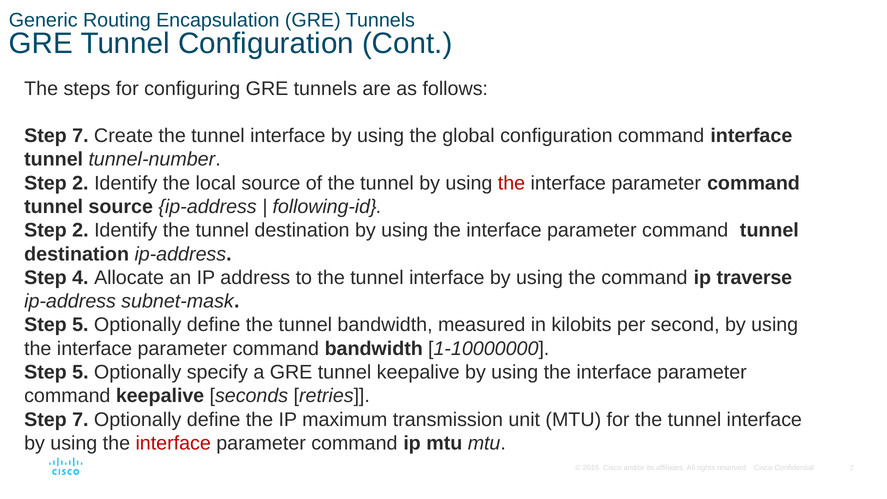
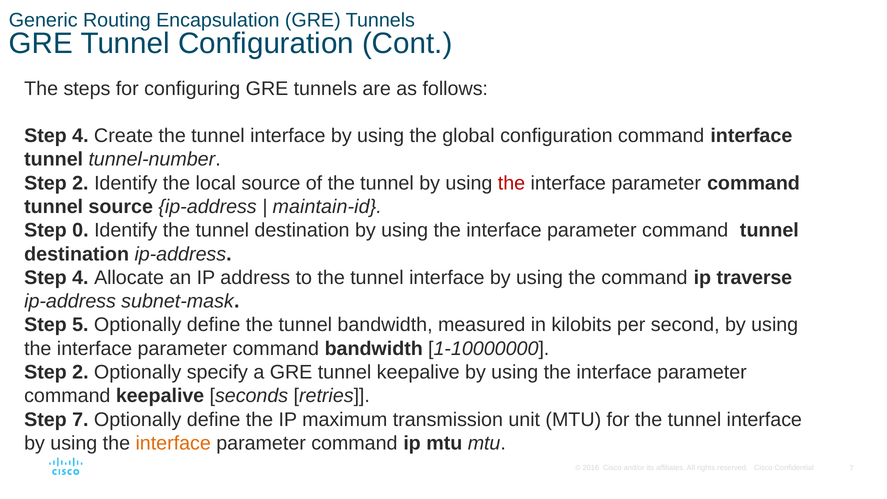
7: 7 -> 4 (80, 136)
following-id: following-id -> maintain-id (327, 207)
2: 2 -> 0 (80, 230)
5: 5 -> 2 (80, 372)
interface colour: red -> orange (173, 443)
